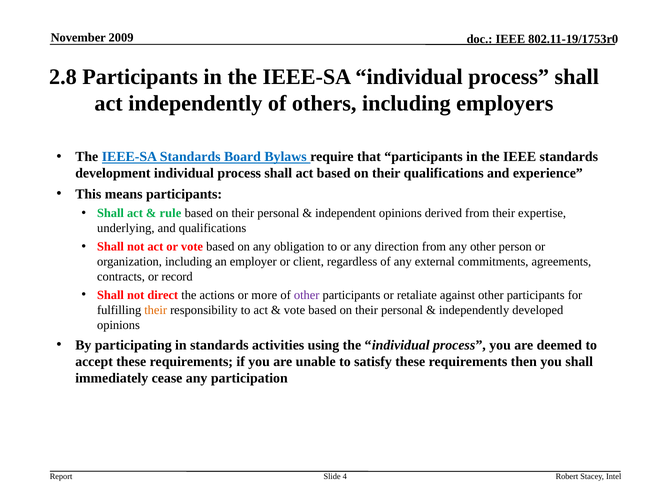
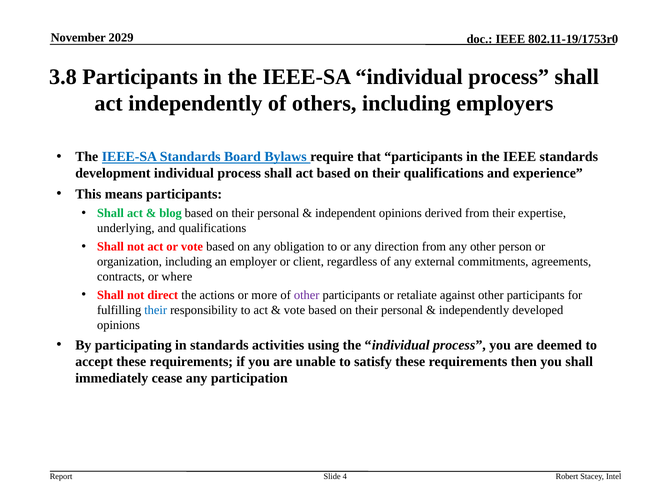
2009: 2009 -> 2029 (121, 37)
2.8: 2.8 -> 3.8 (63, 77)
rule: rule -> blog (171, 213)
record: record -> where (177, 277)
their colour: orange -> blue (156, 310)
